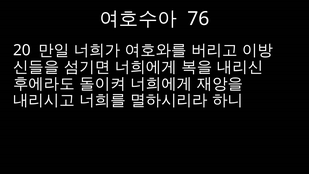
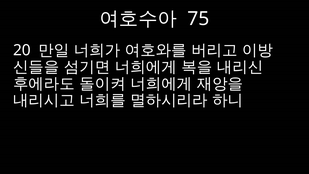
76: 76 -> 75 (198, 19)
